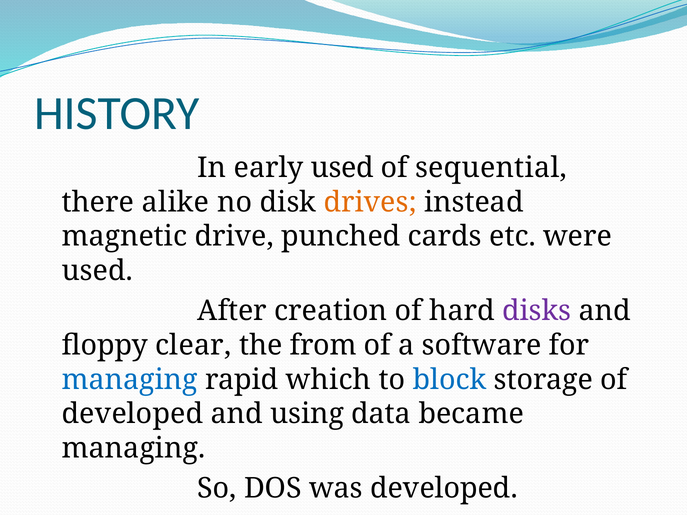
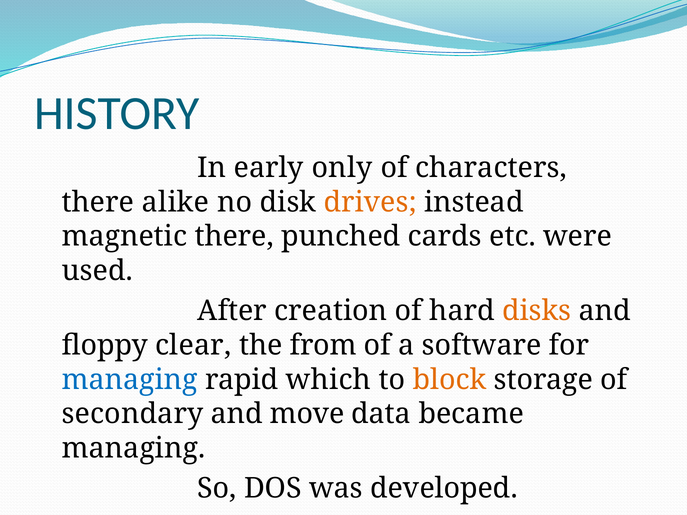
early used: used -> only (342, 168)
sequential: sequential -> characters (491, 168)
magnetic drive: drive -> there (234, 237)
disks colour: purple -> orange (537, 311)
block colour: blue -> orange (449, 380)
developed: developed -> secondary (133, 414)
using: using -> move (307, 414)
